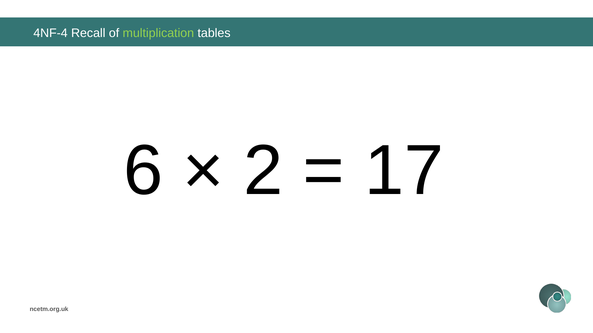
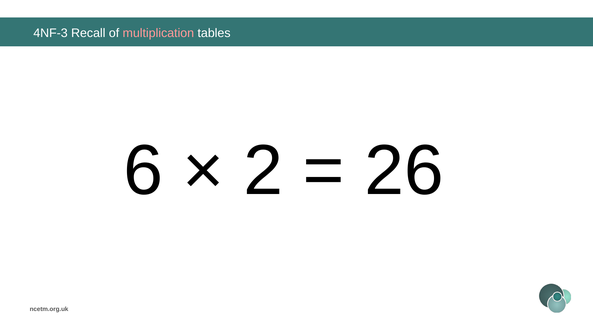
4NF-4: 4NF-4 -> 4NF-3 (51, 33)
multiplication colour: light green -> pink (158, 33)
17: 17 -> 26 (404, 171)
